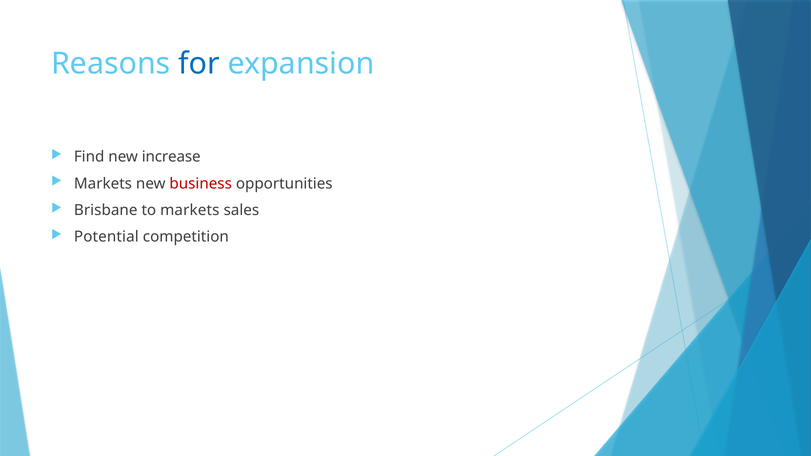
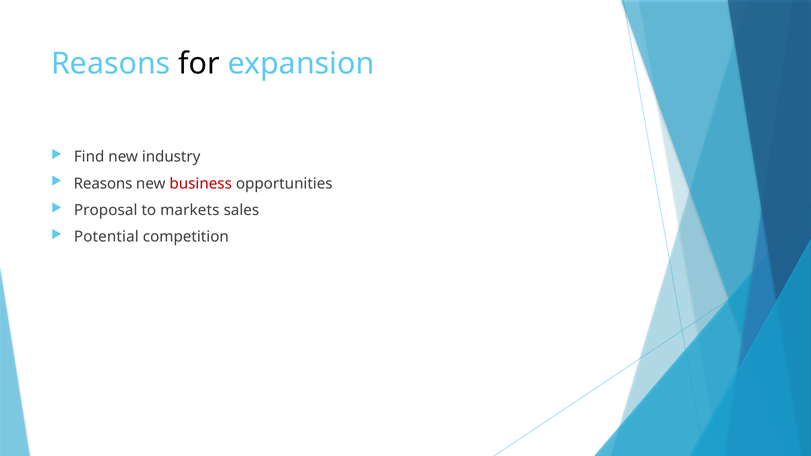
for colour: blue -> black (199, 64)
increase: increase -> industry (171, 157)
Markets: Markets -> Reasons (103, 184)
Brisbane: Brisbane -> Proposal (106, 210)
